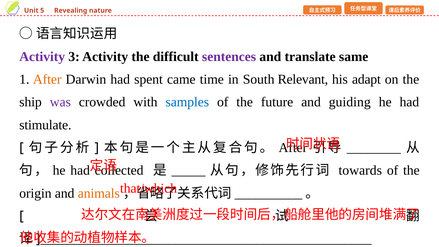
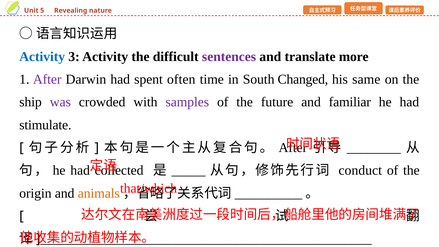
Activity colour: purple -> blue (42, 57)
same: same -> more (354, 57)
After colour: orange -> purple (47, 79)
came: came -> often (181, 79)
Relevant: Relevant -> Changed (303, 79)
adapt: adapt -> same (366, 79)
samples colour: blue -> purple (187, 102)
guiding: guiding -> familiar (350, 102)
towards: towards -> conduct (360, 170)
